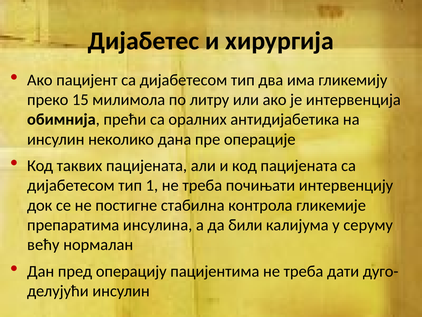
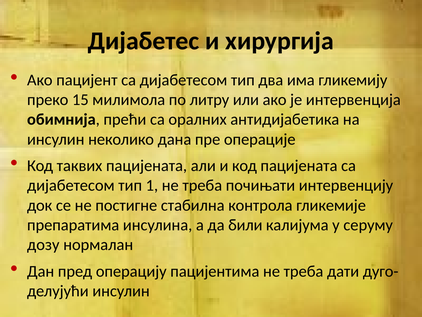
већу: већу -> дозу (43, 244)
